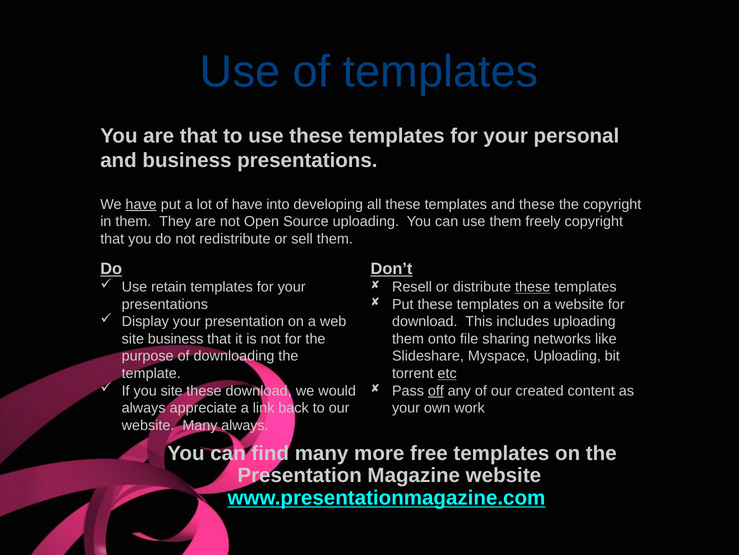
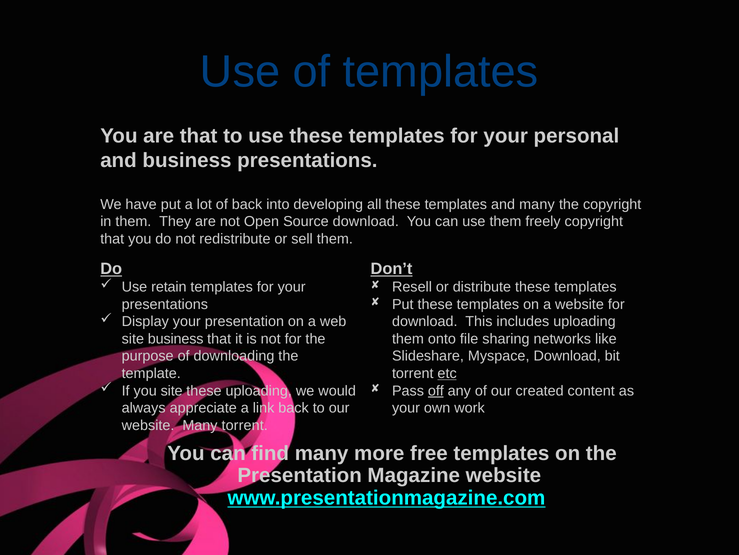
have underline: present -> none (141, 204)
of have: have -> back (247, 204)
and these: these -> many (537, 204)
Source uploading: uploading -> download (366, 221)
these underline: present -> none (533, 287)
Myspace Uploading: Uploading -> Download (567, 356)
these download: download -> uploading (259, 390)
Many always: always -> torrent (245, 425)
